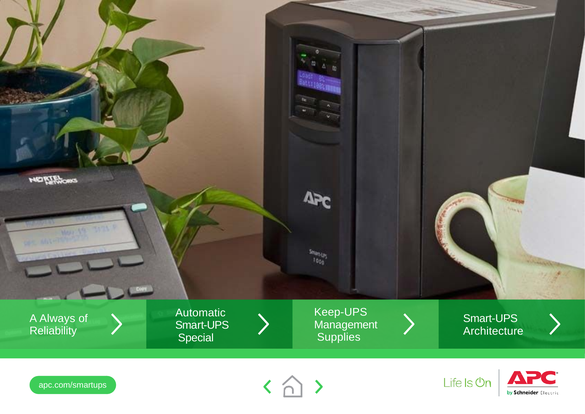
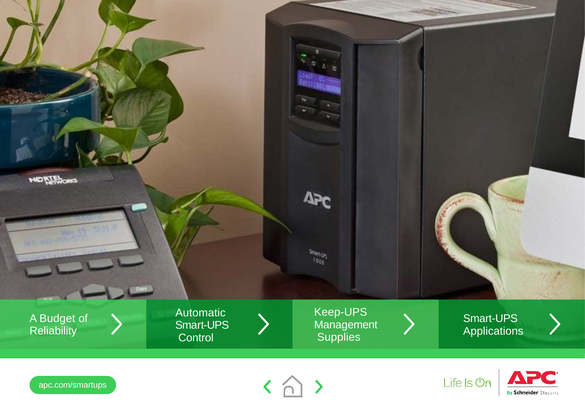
Always: Always -> Budget (57, 318)
Architecture: Architecture -> Applications (493, 331)
Special: Special -> Control (196, 338)
